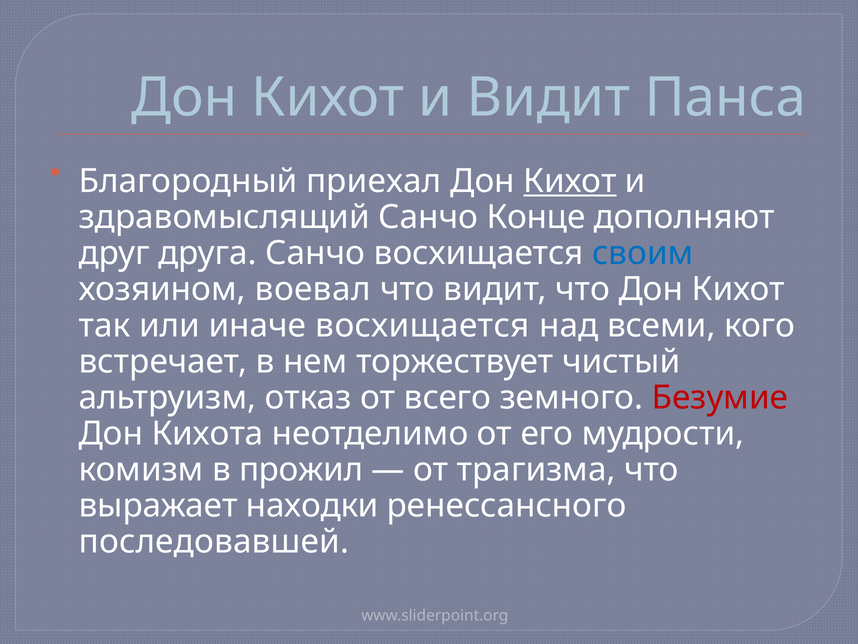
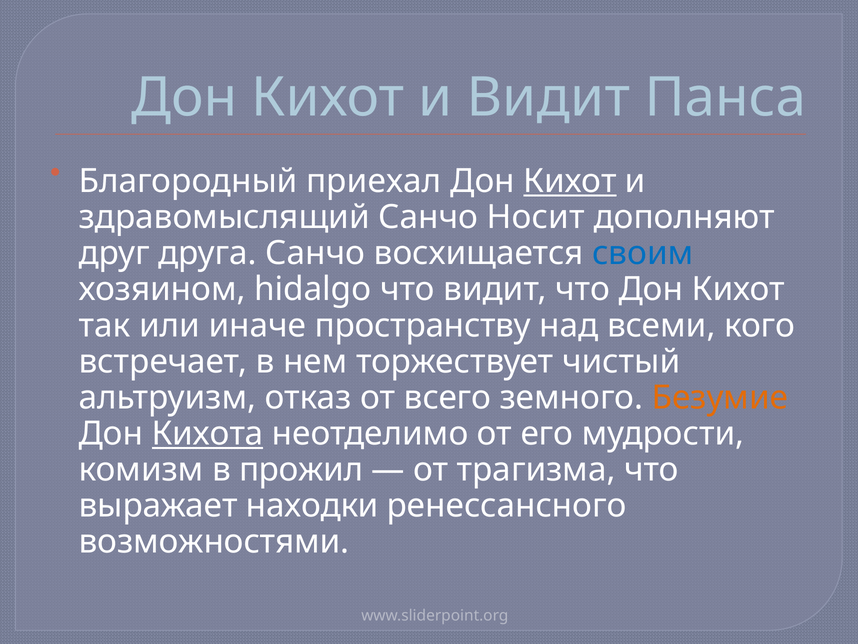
Конце: Конце -> Носит (536, 217)
воевал: воевал -> hidalgo (313, 289)
иначе восхищается: восхищается -> пространству (423, 325)
Безумие colour: red -> orange (720, 397)
Кихота underline: none -> present (208, 433)
последовавшей: последовавшей -> возможностями (214, 541)
